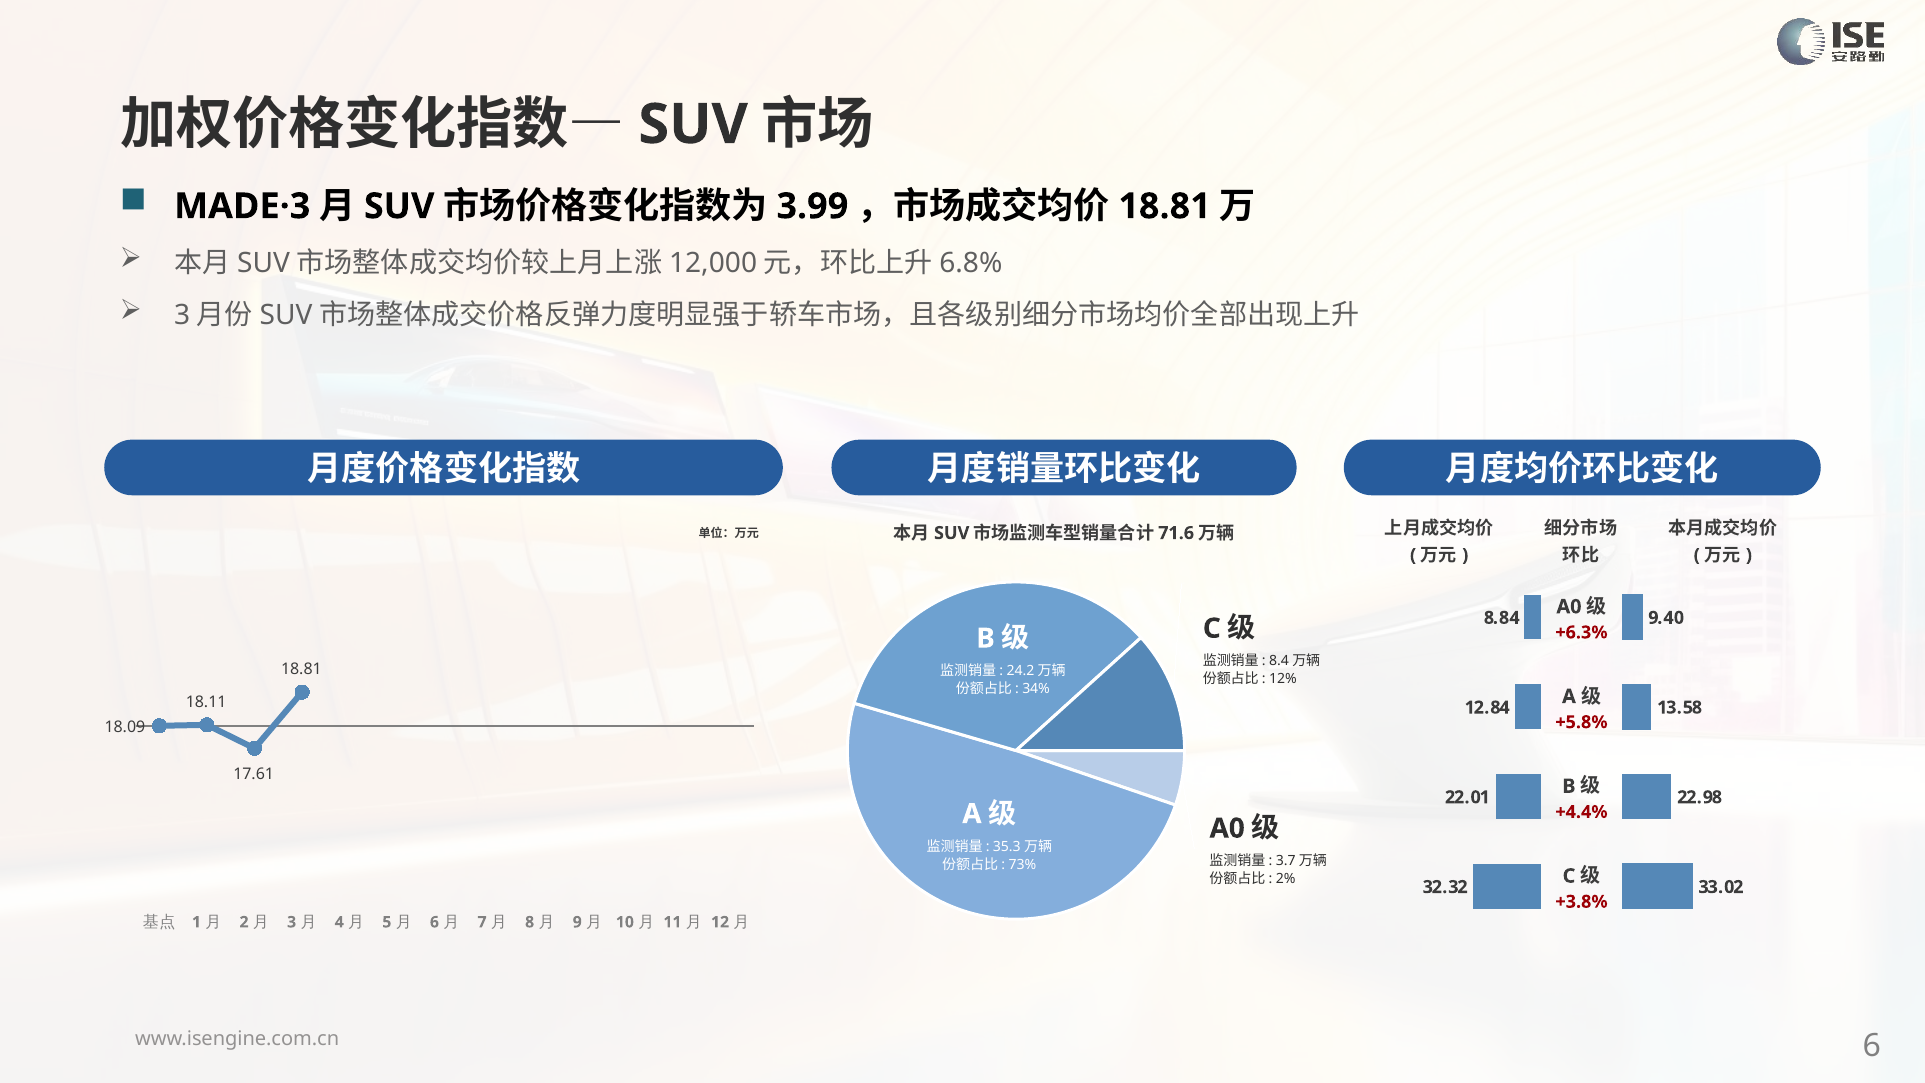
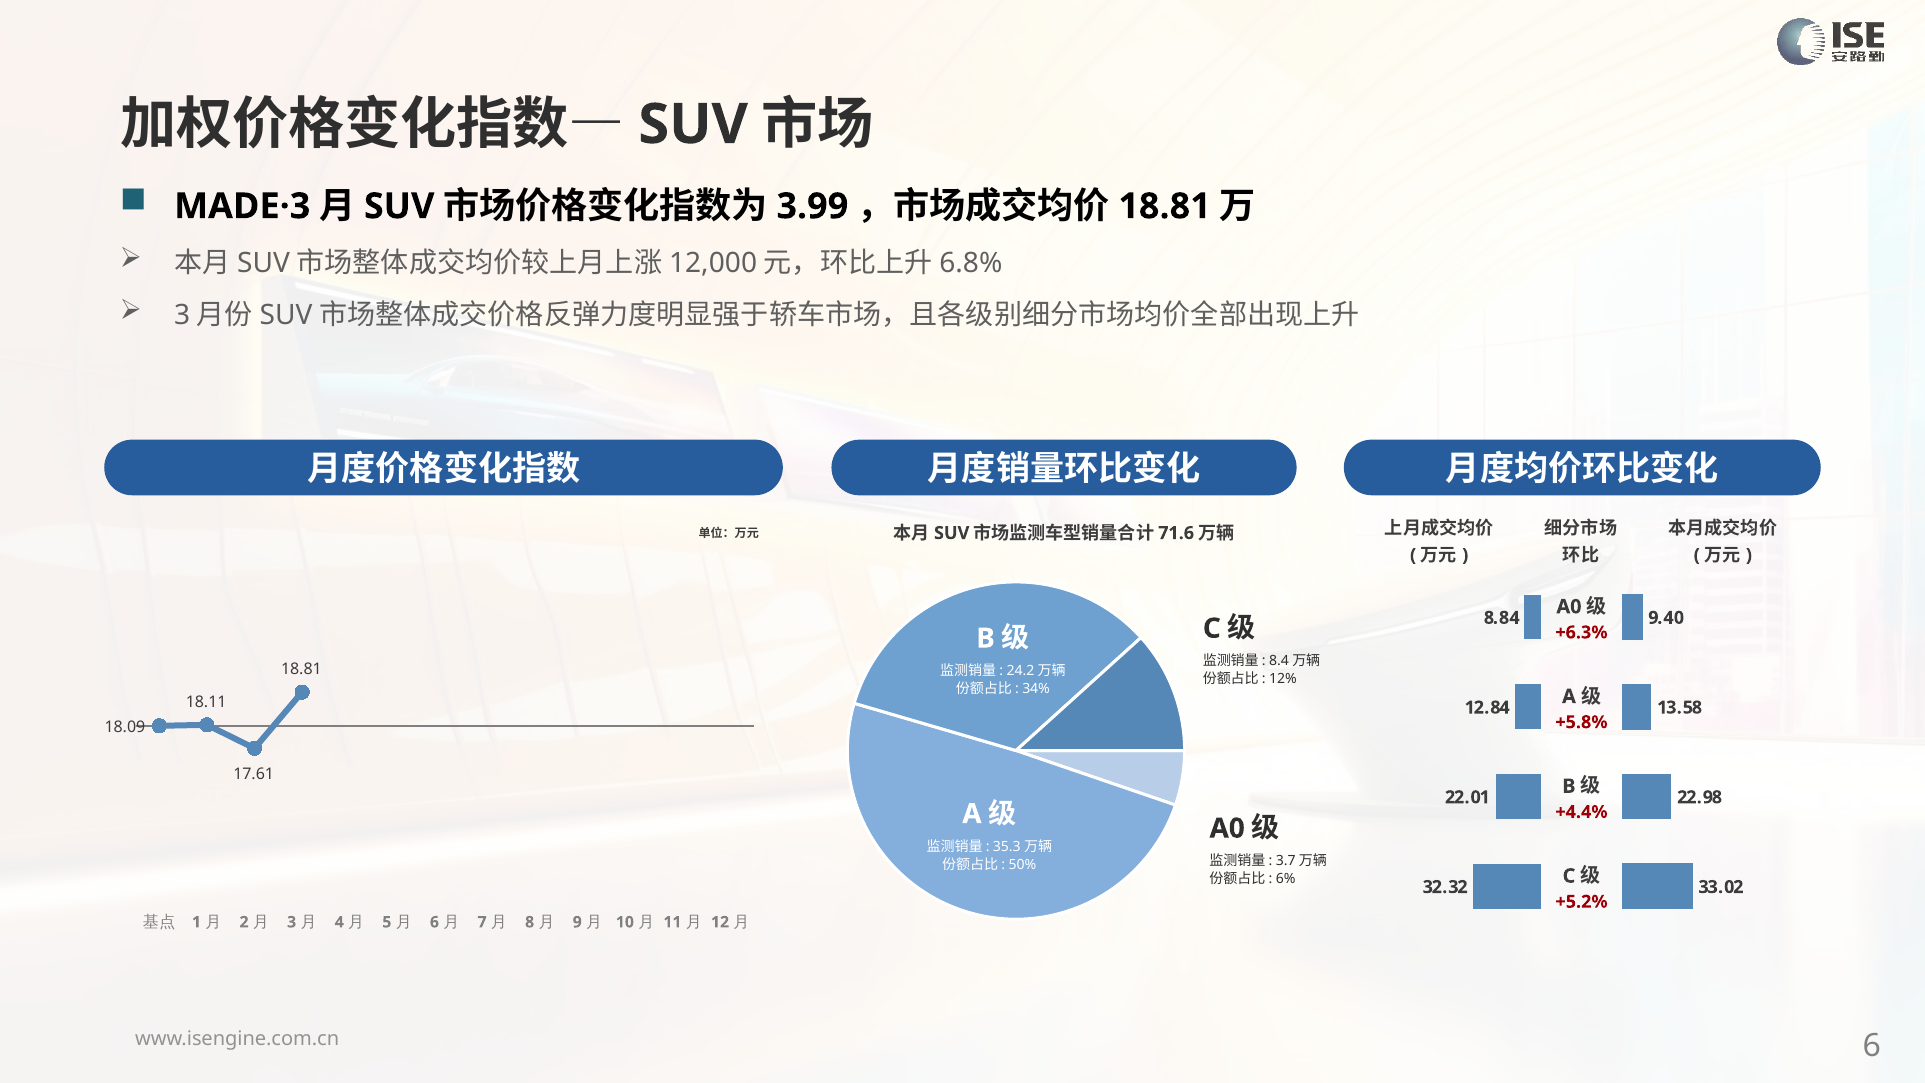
73%: 73% -> 50% (1022, 865)
2%: 2% -> 6% (1286, 879)
+3.8%: +3.8% -> +5.2% (1582, 902)
